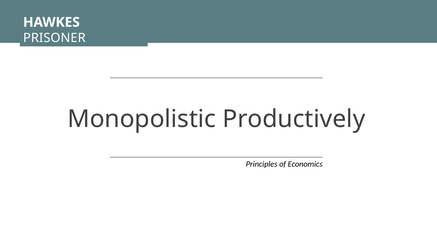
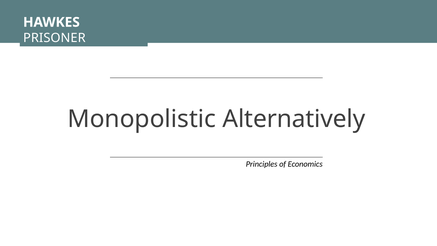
Productively: Productively -> Alternatively (294, 119)
